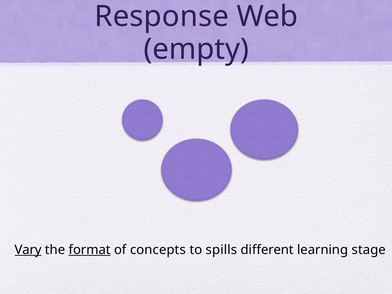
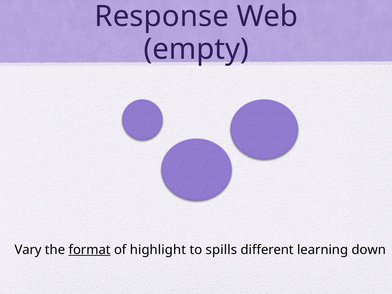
Vary underline: present -> none (28, 250)
concepts: concepts -> highlight (158, 250)
stage: stage -> down (369, 250)
